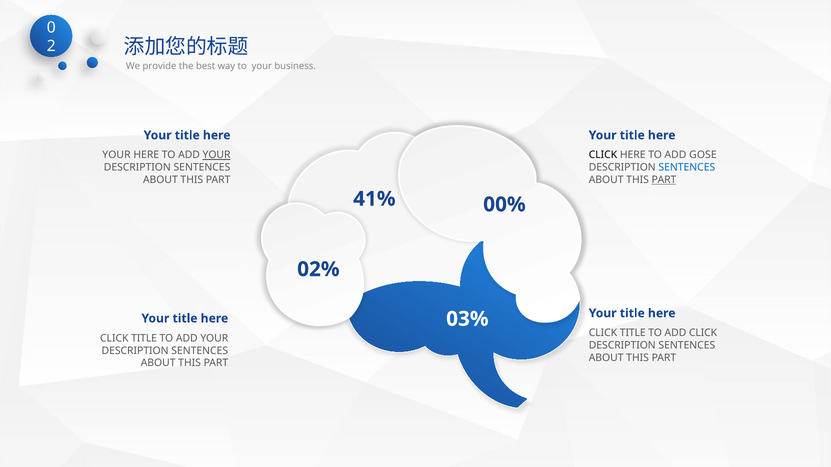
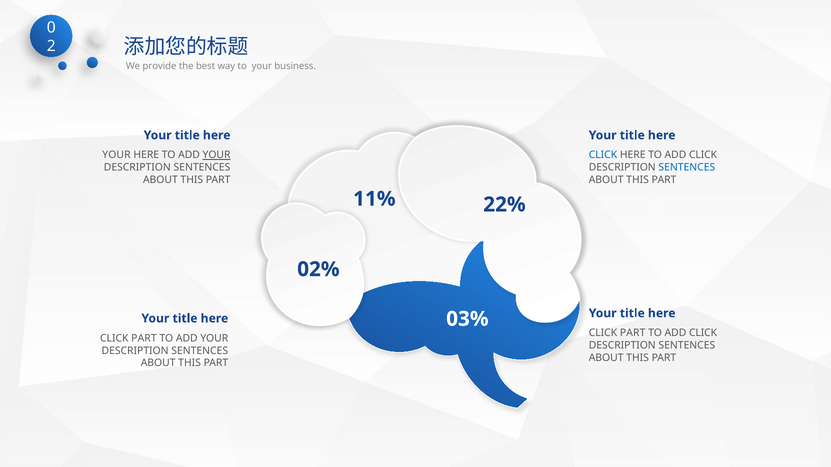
CLICK colour: black -> blue (603, 155)
HERE TO ADD GOSE: GOSE -> CLICK (703, 155)
PART underline: present -> none (664, 180)
41%: 41% -> 11% (374, 199)
00%: 00% -> 22% (504, 205)
TITLE: TITLE -> PART (633, 333)
TITLE: TITLE -> PART (144, 338)
